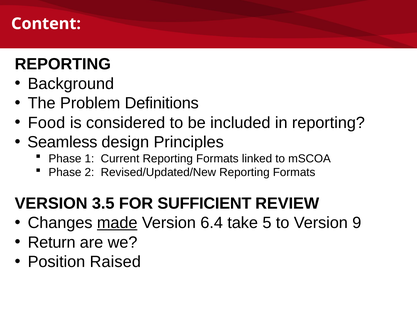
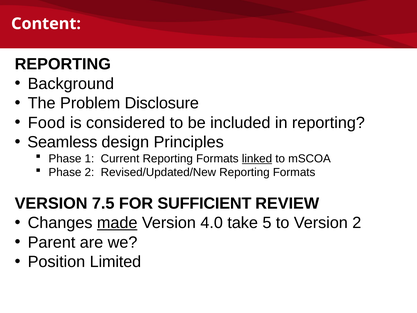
Definitions: Definitions -> Disclosure (162, 103)
linked underline: none -> present (257, 158)
3.5: 3.5 -> 7.5 (103, 203)
6.4: 6.4 -> 4.0 (212, 223)
Version 9: 9 -> 2 (357, 223)
Return: Return -> Parent (52, 242)
Raised: Raised -> Limited (115, 262)
